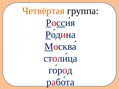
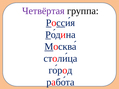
Четвёртая colour: orange -> purple (43, 11)
